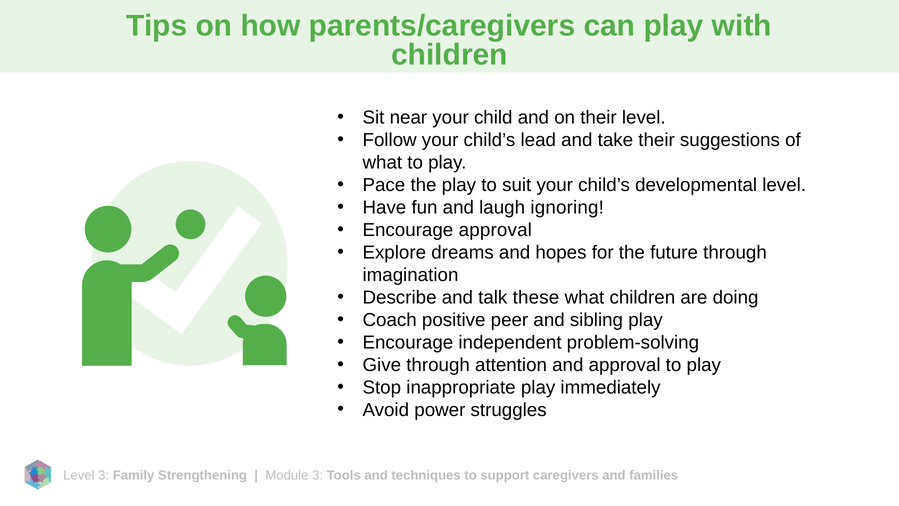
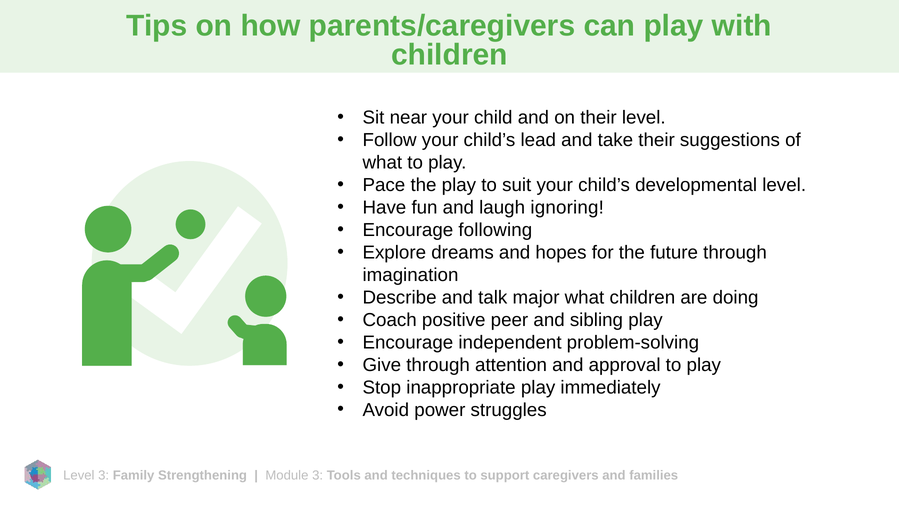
Encourage approval: approval -> following (495, 230)
these: these -> major (536, 297)
